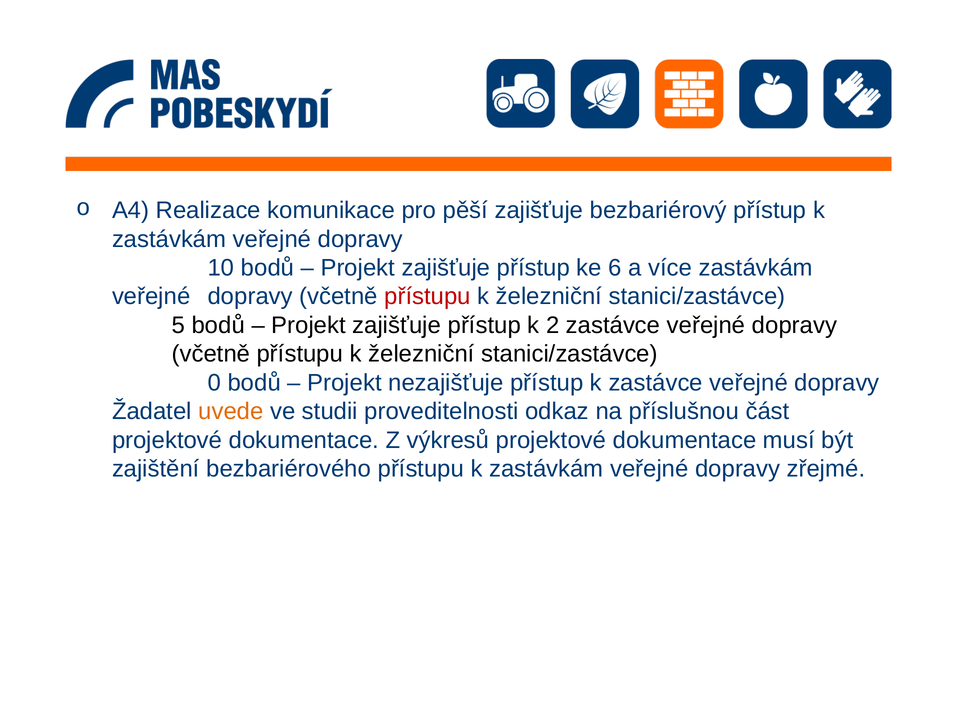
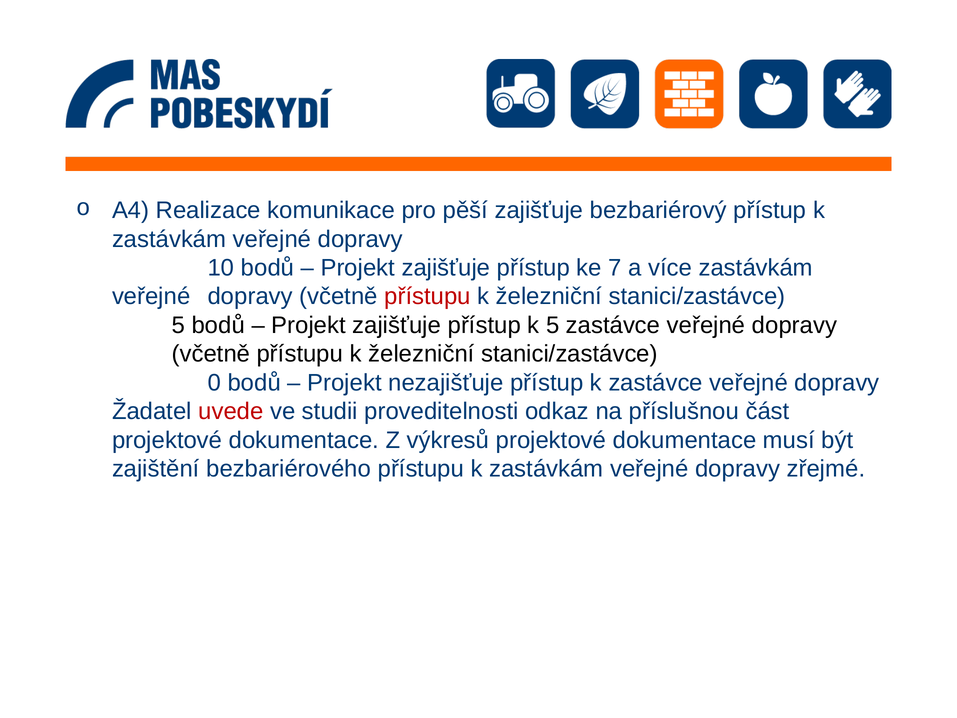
6: 6 -> 7 (615, 268)
k 2: 2 -> 5 (553, 325)
uvede colour: orange -> red (231, 411)
